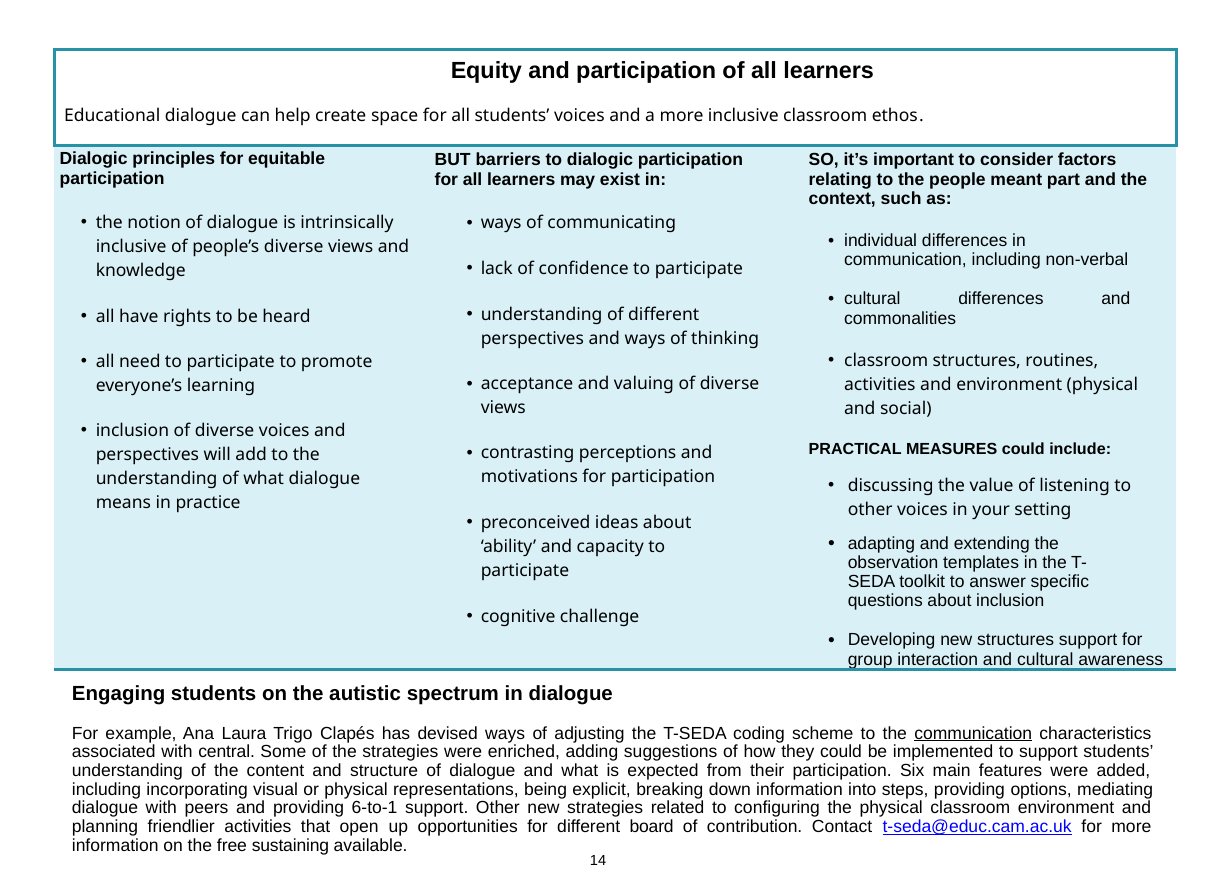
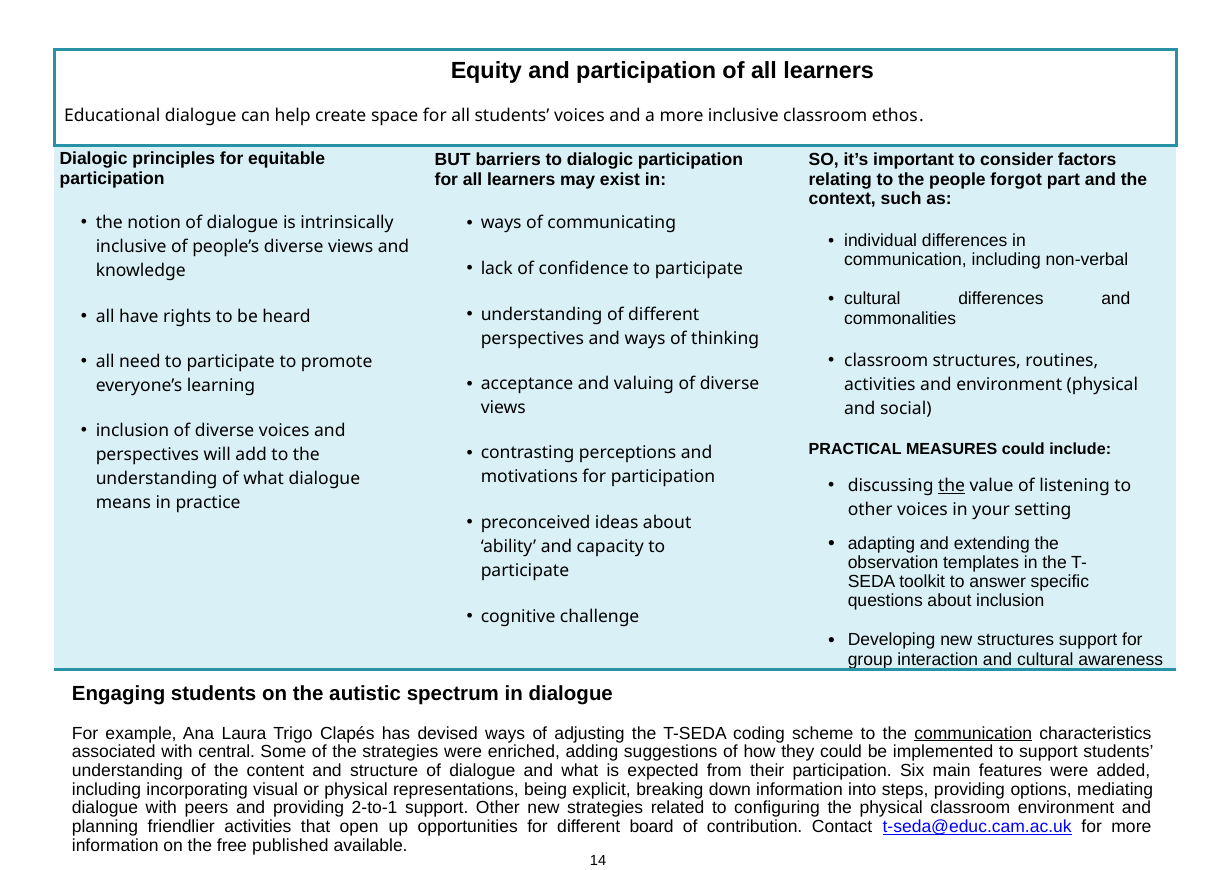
meant: meant -> forgot (1016, 179)
the underline: none -> present (952, 486)
6-to-1: 6-to-1 -> 2-to-1 (375, 809)
sustaining: sustaining -> published (290, 846)
